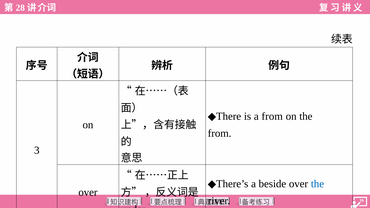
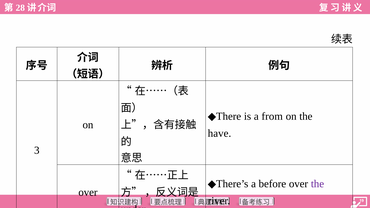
from: from -> have (220, 133)
beside: beside -> before (272, 184)
the colour: blue -> purple (317, 184)
